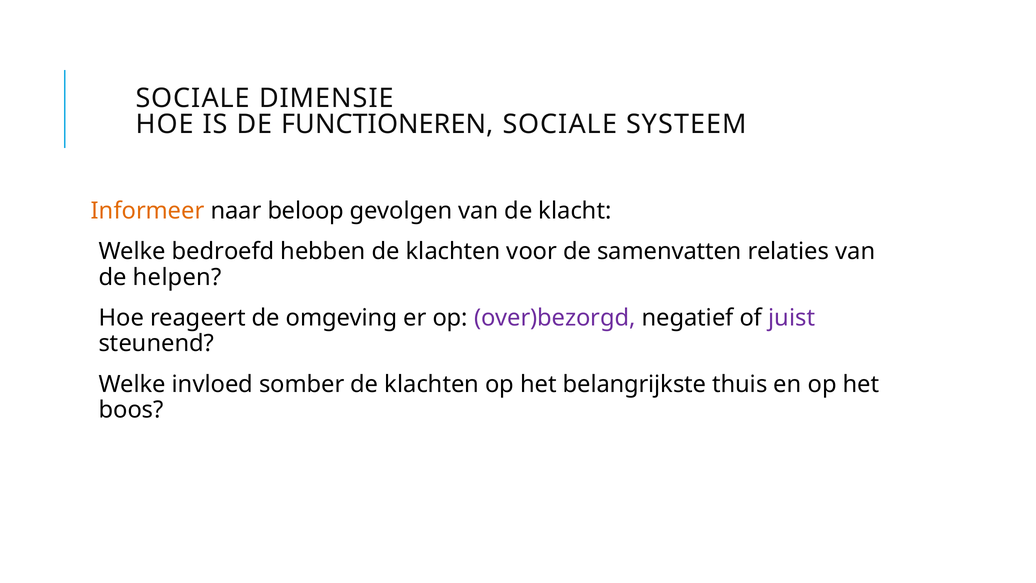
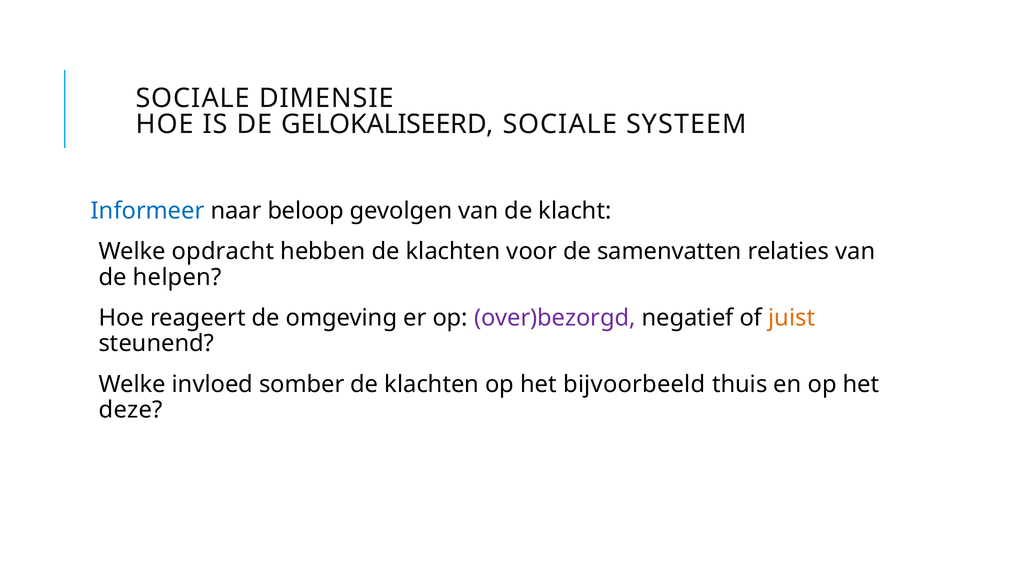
FUNCTIONEREN: FUNCTIONEREN -> GELOKALISEERD (388, 124)
Informeer colour: orange -> blue (148, 211)
bedroefd: bedroefd -> opdracht (223, 252)
juist colour: purple -> orange (792, 318)
belangrijkste: belangrijkste -> bijvoorbeeld (634, 384)
boos: boos -> deze (131, 410)
